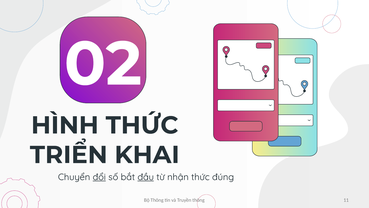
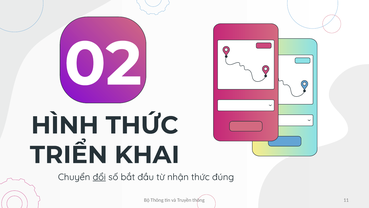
đầu underline: present -> none (146, 177)
